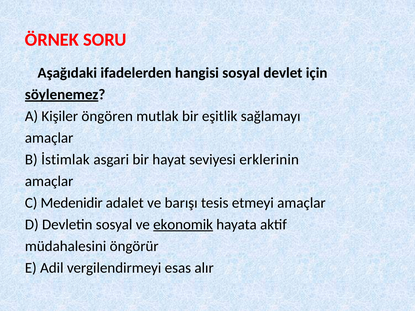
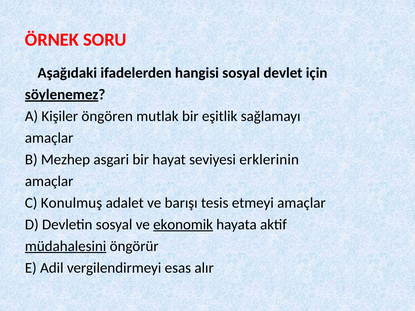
İstimlak: İstimlak -> Mezhep (66, 160)
Medenidir: Medenidir -> Konulmuş (71, 203)
müdahalesini underline: none -> present (66, 246)
